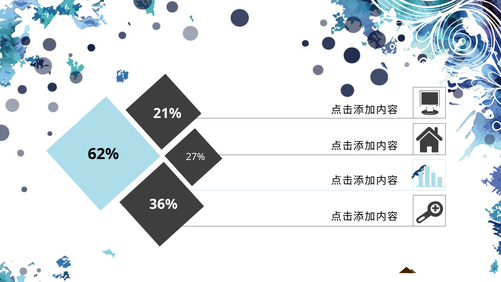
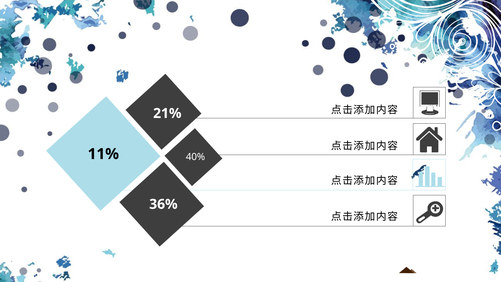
62%: 62% -> 11% (103, 154)
27%: 27% -> 40% (195, 157)
